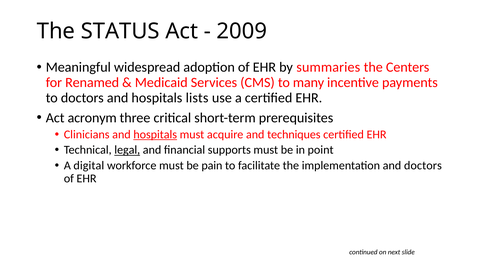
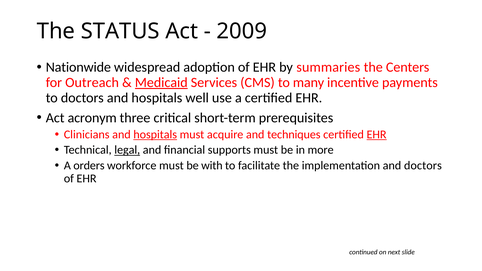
Meaningful: Meaningful -> Nationwide (78, 67)
Renamed: Renamed -> Outreach (92, 83)
Medicaid underline: none -> present (161, 83)
lists: lists -> well (197, 98)
EHR underline: none -> present (377, 135)
point: point -> more (321, 150)
digital: digital -> orders (89, 166)
pain: pain -> with (212, 166)
